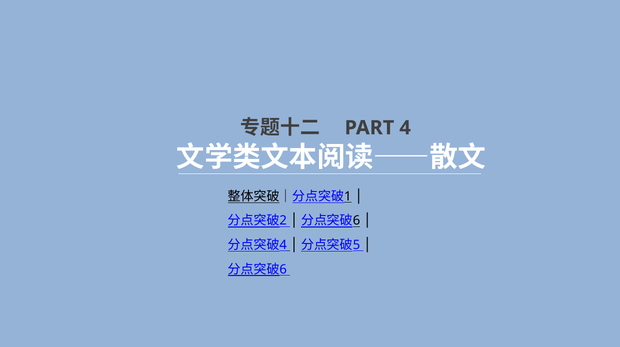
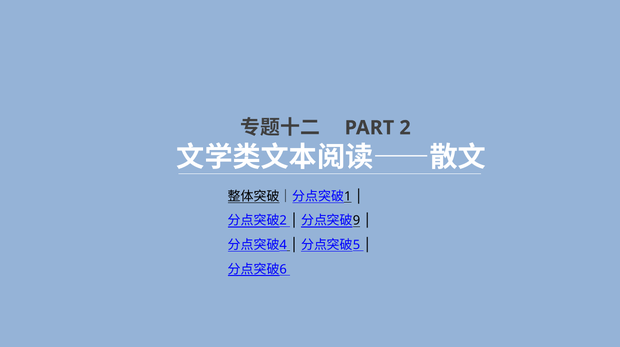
PART 4: 4 -> 2 (405, 128)
6: 6 -> 9 (356, 221)
